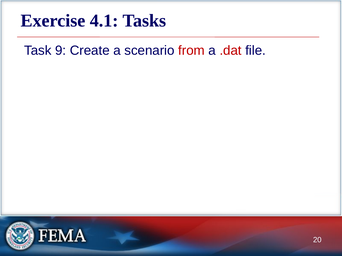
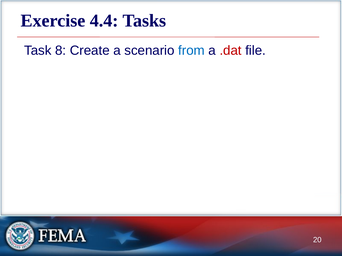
4.1: 4.1 -> 4.4 (104, 21)
9: 9 -> 8 (61, 51)
from colour: red -> blue (192, 51)
